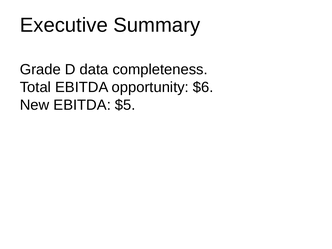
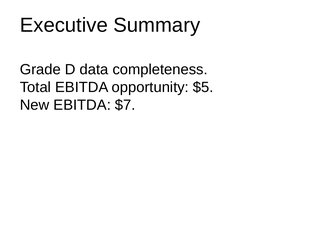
$6: $6 -> $5 (203, 87)
$5: $5 -> $7 (125, 105)
